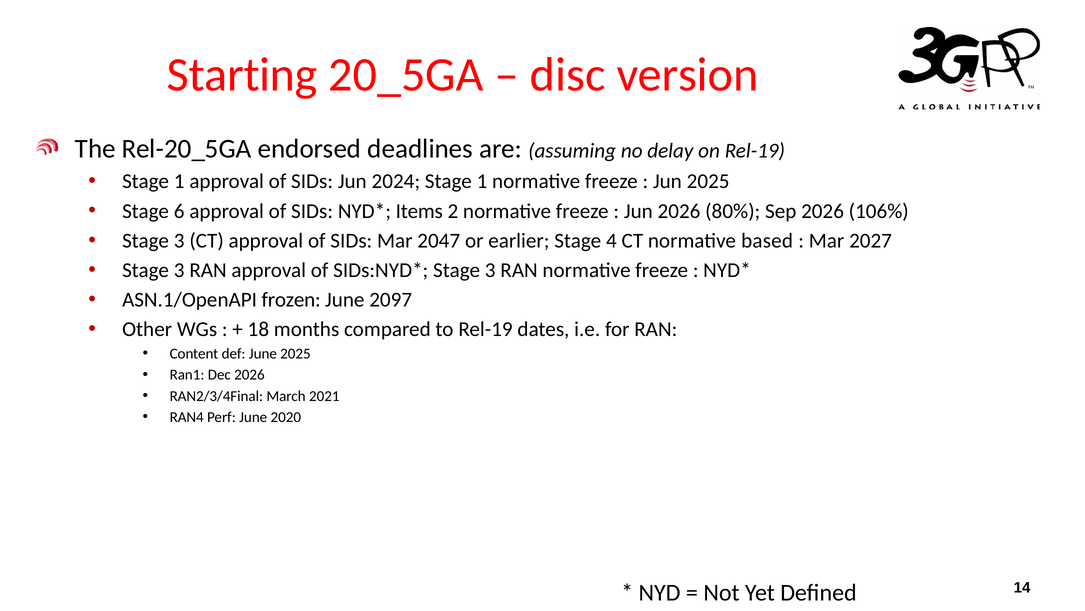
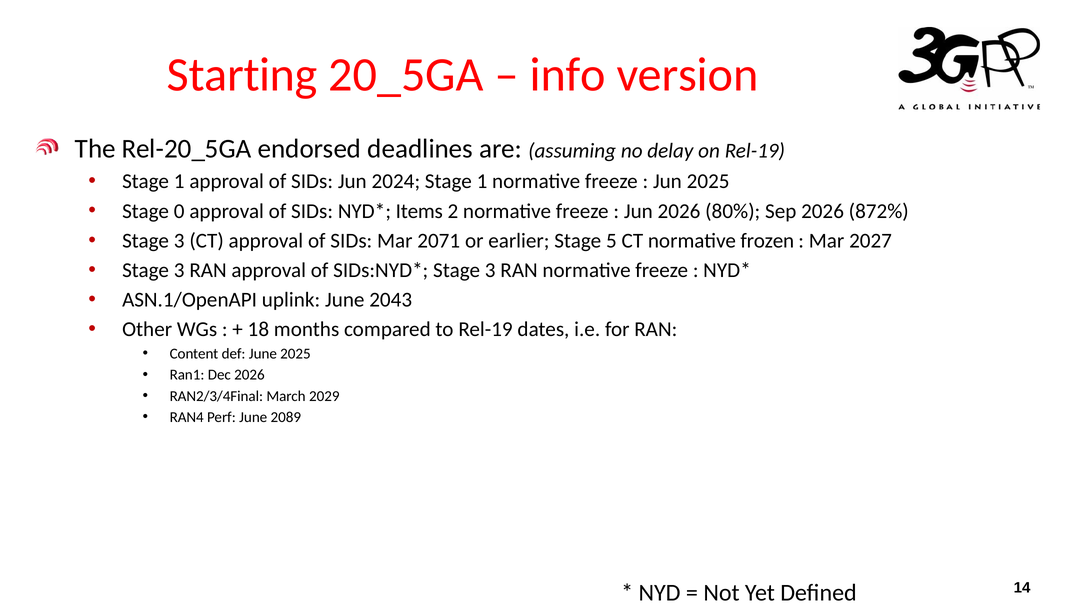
disc: disc -> info (568, 75)
6: 6 -> 0 (179, 211)
106%: 106% -> 872% (879, 211)
2047: 2047 -> 2071 (439, 240)
4: 4 -> 5 (611, 240)
based: based -> frozen (767, 240)
frozen: frozen -> uplink (291, 300)
2097: 2097 -> 2043 (391, 300)
2021: 2021 -> 2029 (324, 396)
2020: 2020 -> 2089 (286, 417)
